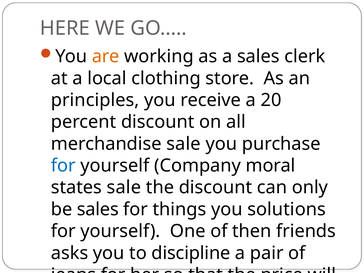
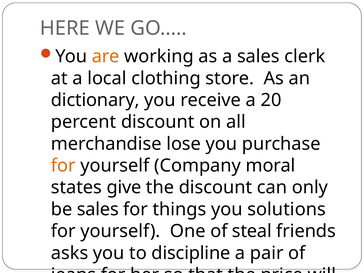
principles: principles -> dictionary (95, 100)
merchandise sale: sale -> lose (184, 144)
for colour: blue -> orange (63, 166)
states sale: sale -> give (124, 187)
then: then -> steal (252, 231)
